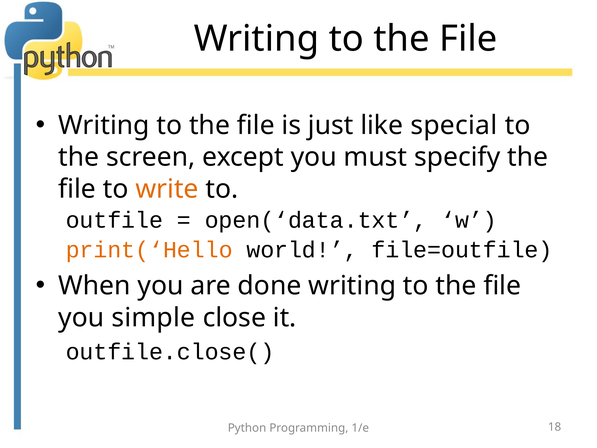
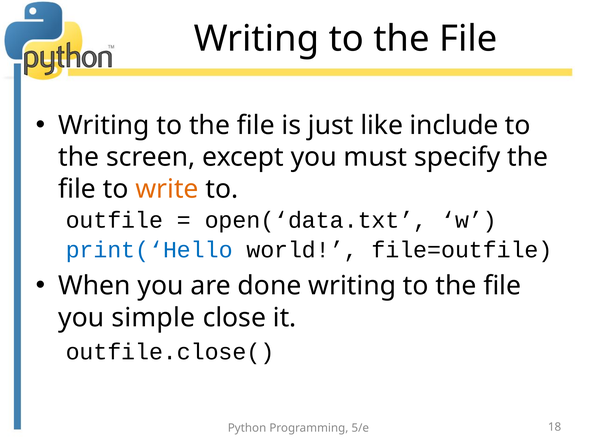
special: special -> include (454, 125)
print(‘Hello colour: orange -> blue (149, 250)
1/e: 1/e -> 5/e (360, 428)
